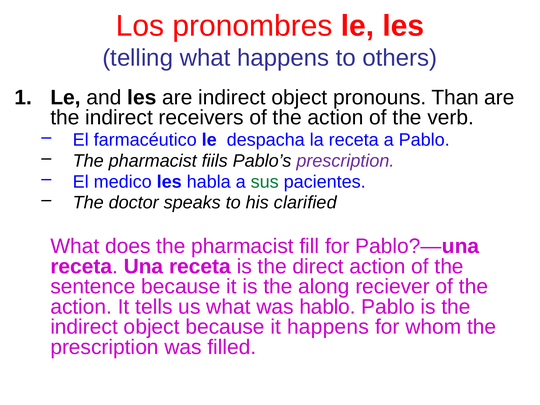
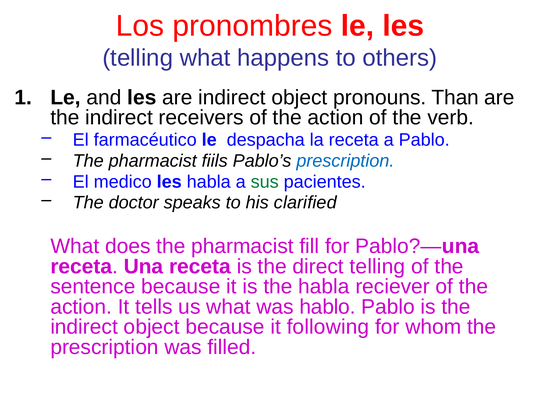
prescription colour: purple -> blue (346, 161)
direct action: action -> telling (377, 267)
the along: along -> habla (324, 287)
it happens: happens -> following (328, 327)
